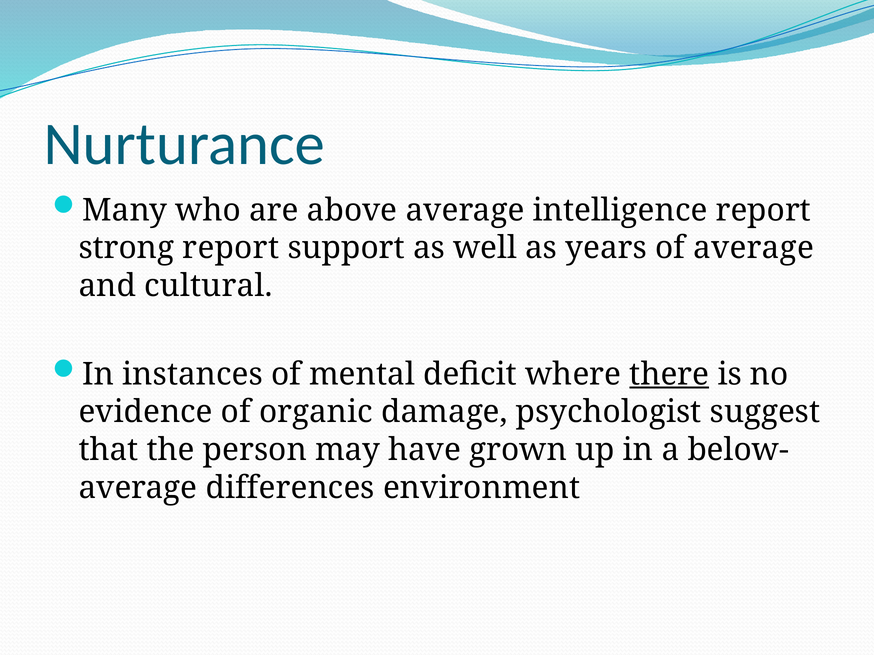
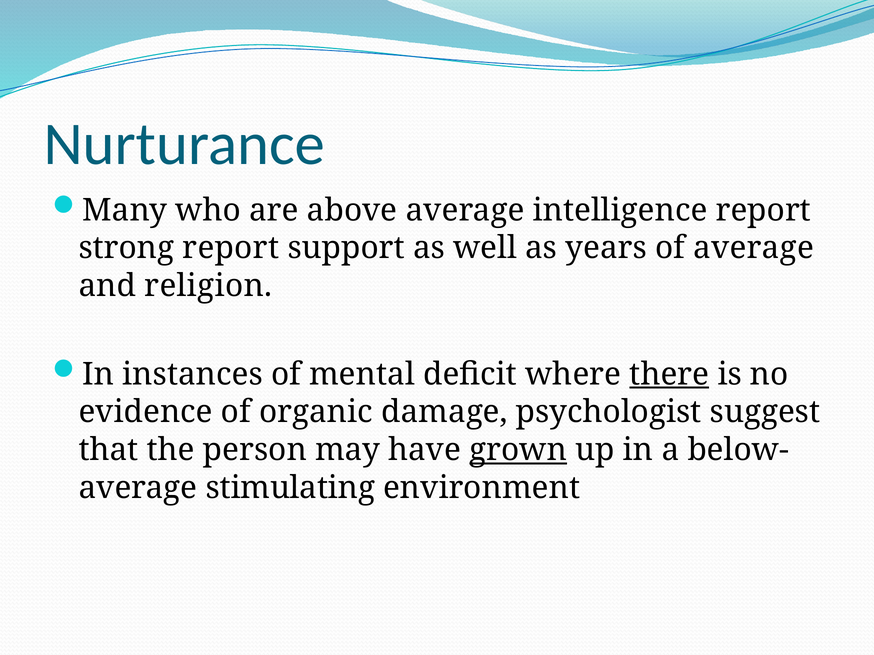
cultural: cultural -> religion (208, 286)
grown underline: none -> present (518, 450)
differences: differences -> stimulating (290, 488)
